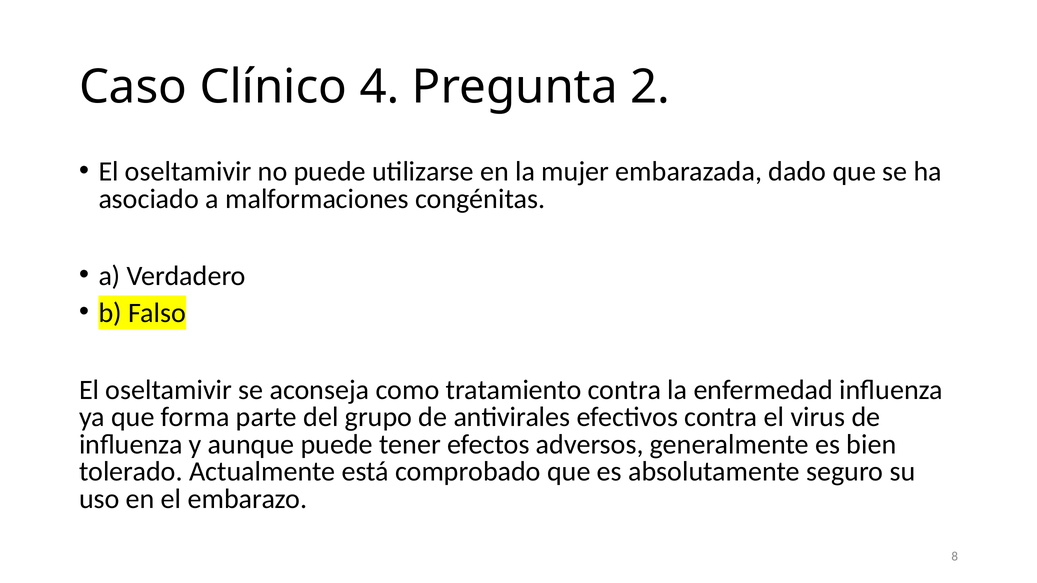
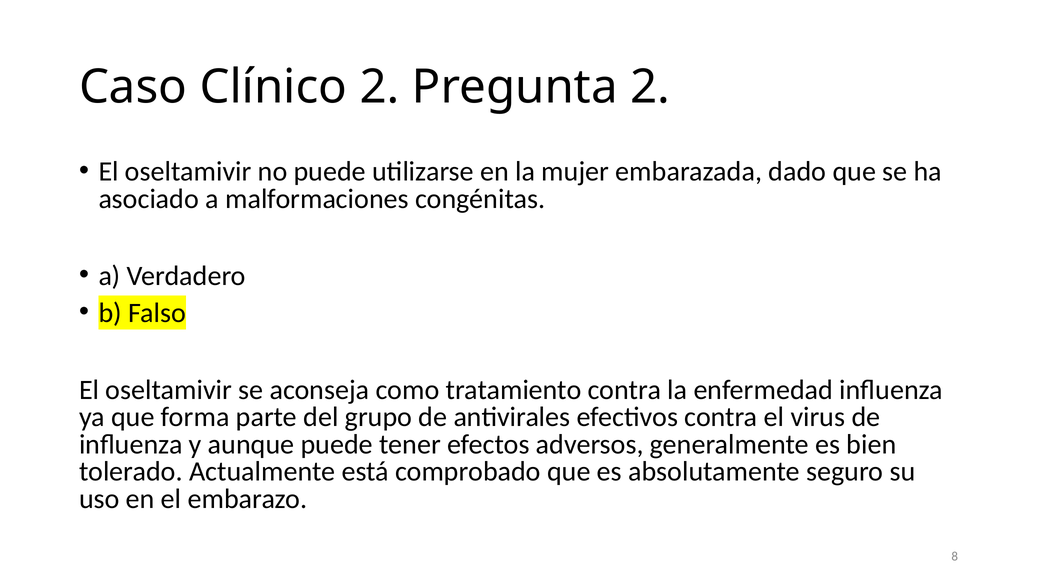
Clínico 4: 4 -> 2 (380, 87)
